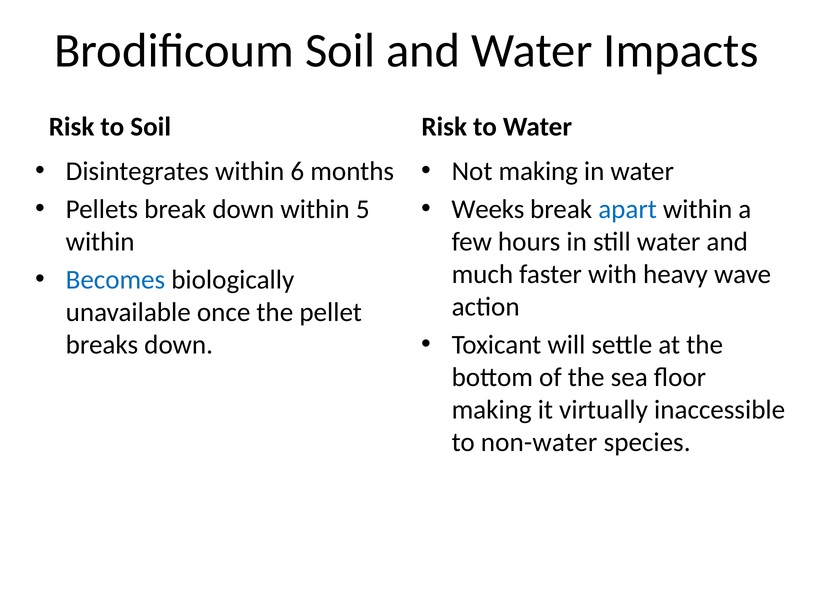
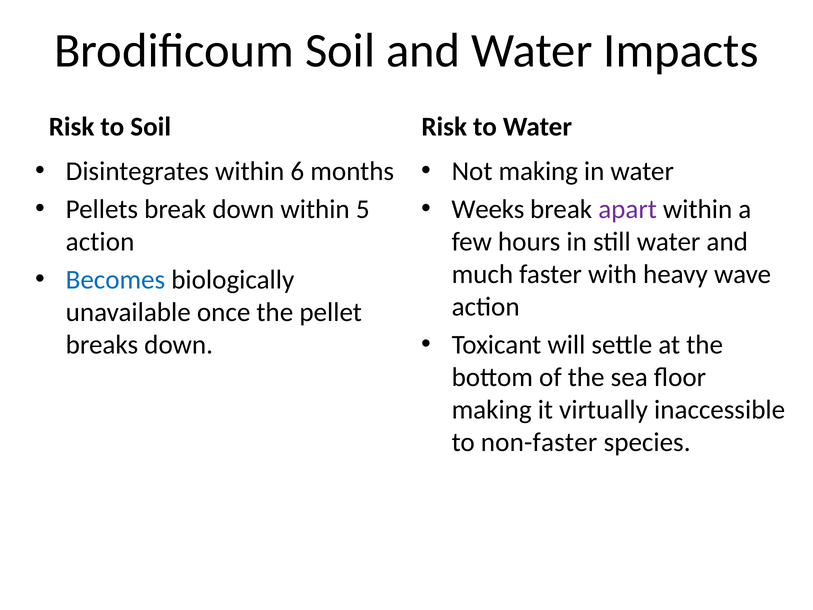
apart colour: blue -> purple (628, 209)
within: within -> action (100, 242)
non-water: non-water -> non-faster (539, 442)
